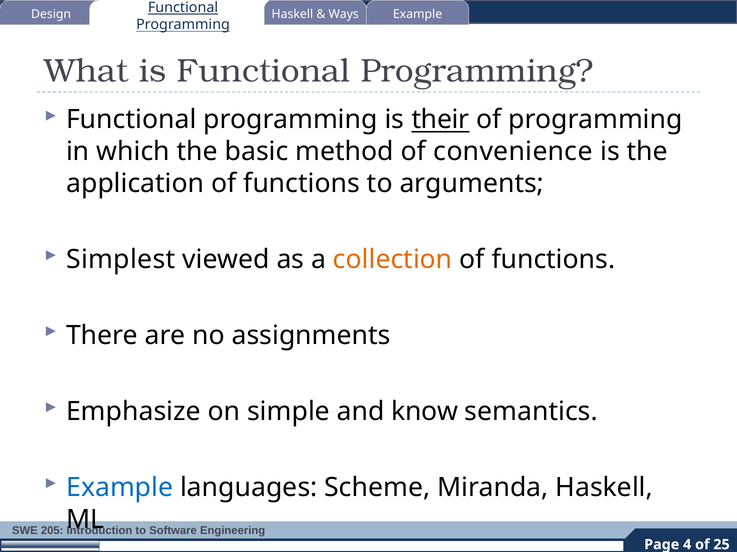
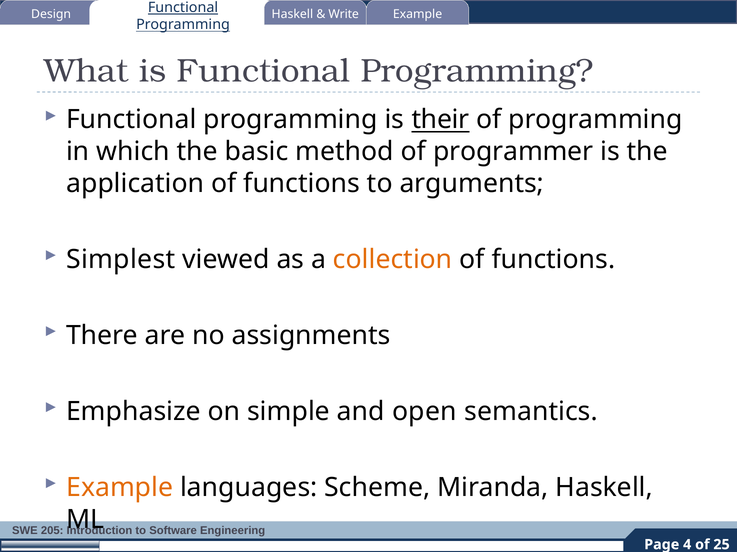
Ways: Ways -> Write (344, 14)
convenience: convenience -> programmer (513, 152)
know: know -> open (424, 412)
Example colour: blue -> orange (120, 488)
